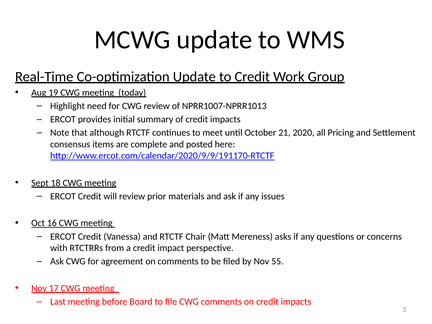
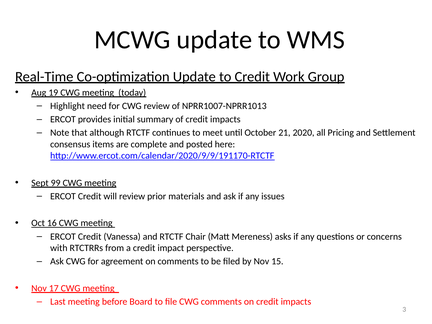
18: 18 -> 99 (56, 183)
55: 55 -> 15 (277, 261)
